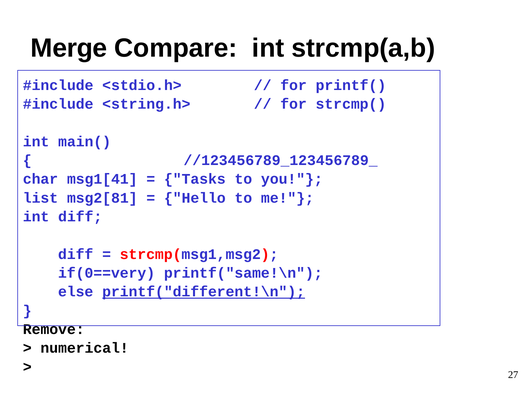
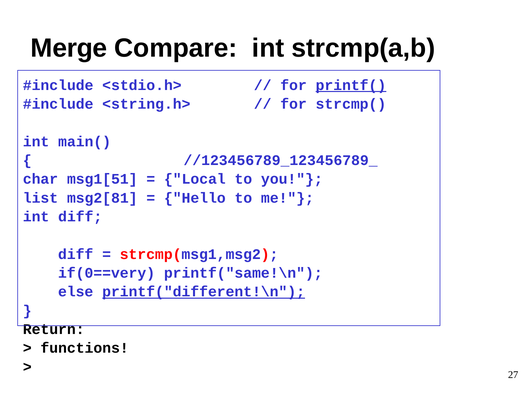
printf( underline: none -> present (351, 85)
msg1[41: msg1[41 -> msg1[51 (102, 179)
Tasks: Tasks -> Local (195, 179)
Remove: Remove -> Return (54, 329)
numerical: numerical -> functions (85, 348)
